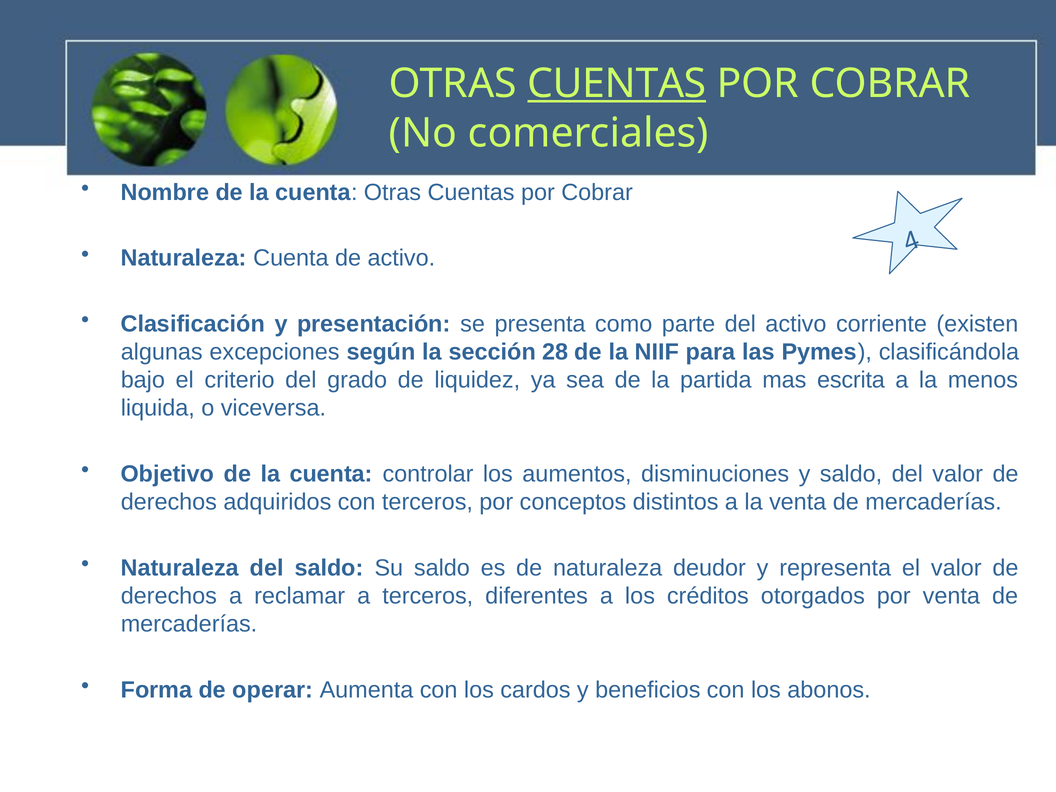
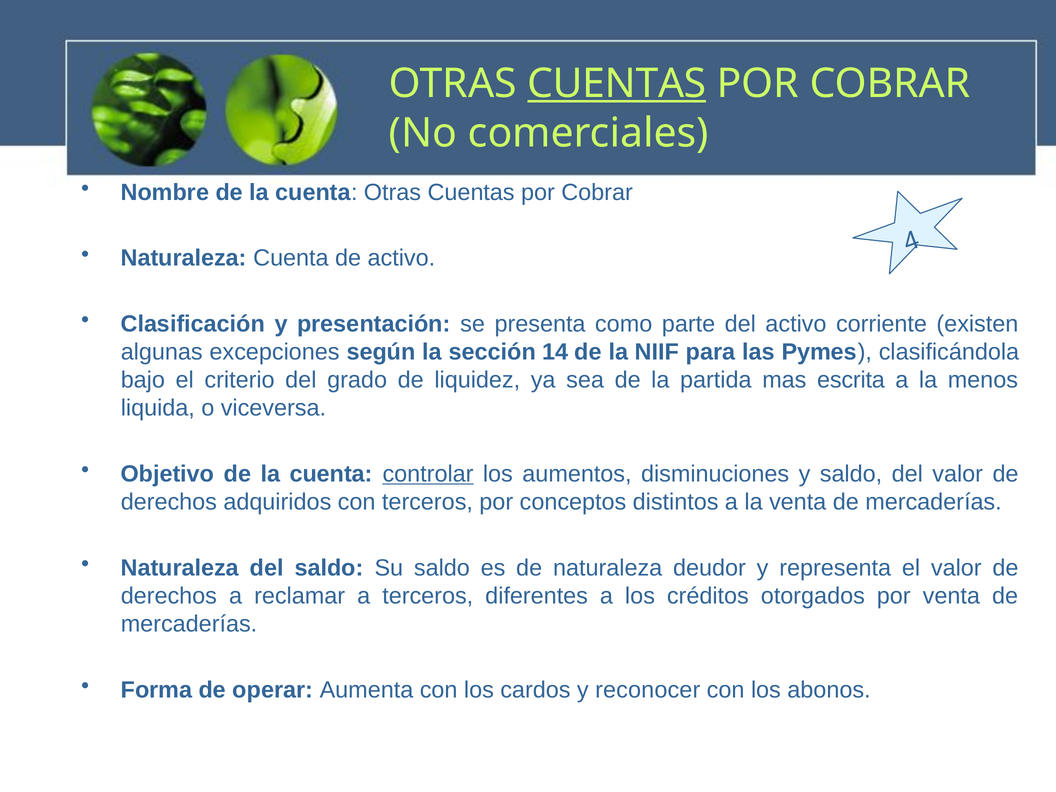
28: 28 -> 14 (555, 352)
controlar underline: none -> present (428, 474)
beneficios: beneficios -> reconocer (648, 690)
